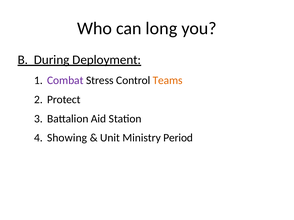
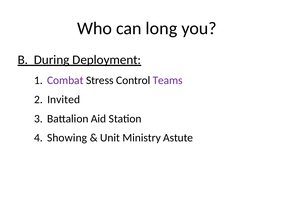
Teams colour: orange -> purple (168, 81)
Protect: Protect -> Invited (64, 100)
Period: Period -> Astute (178, 138)
